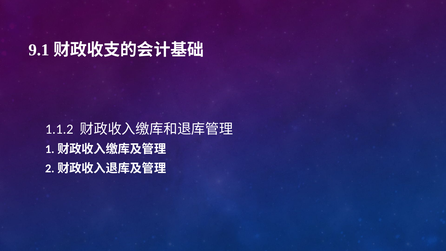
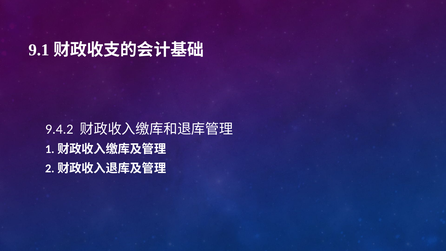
1.1.2: 1.1.2 -> 9.4.2 (59, 129)
